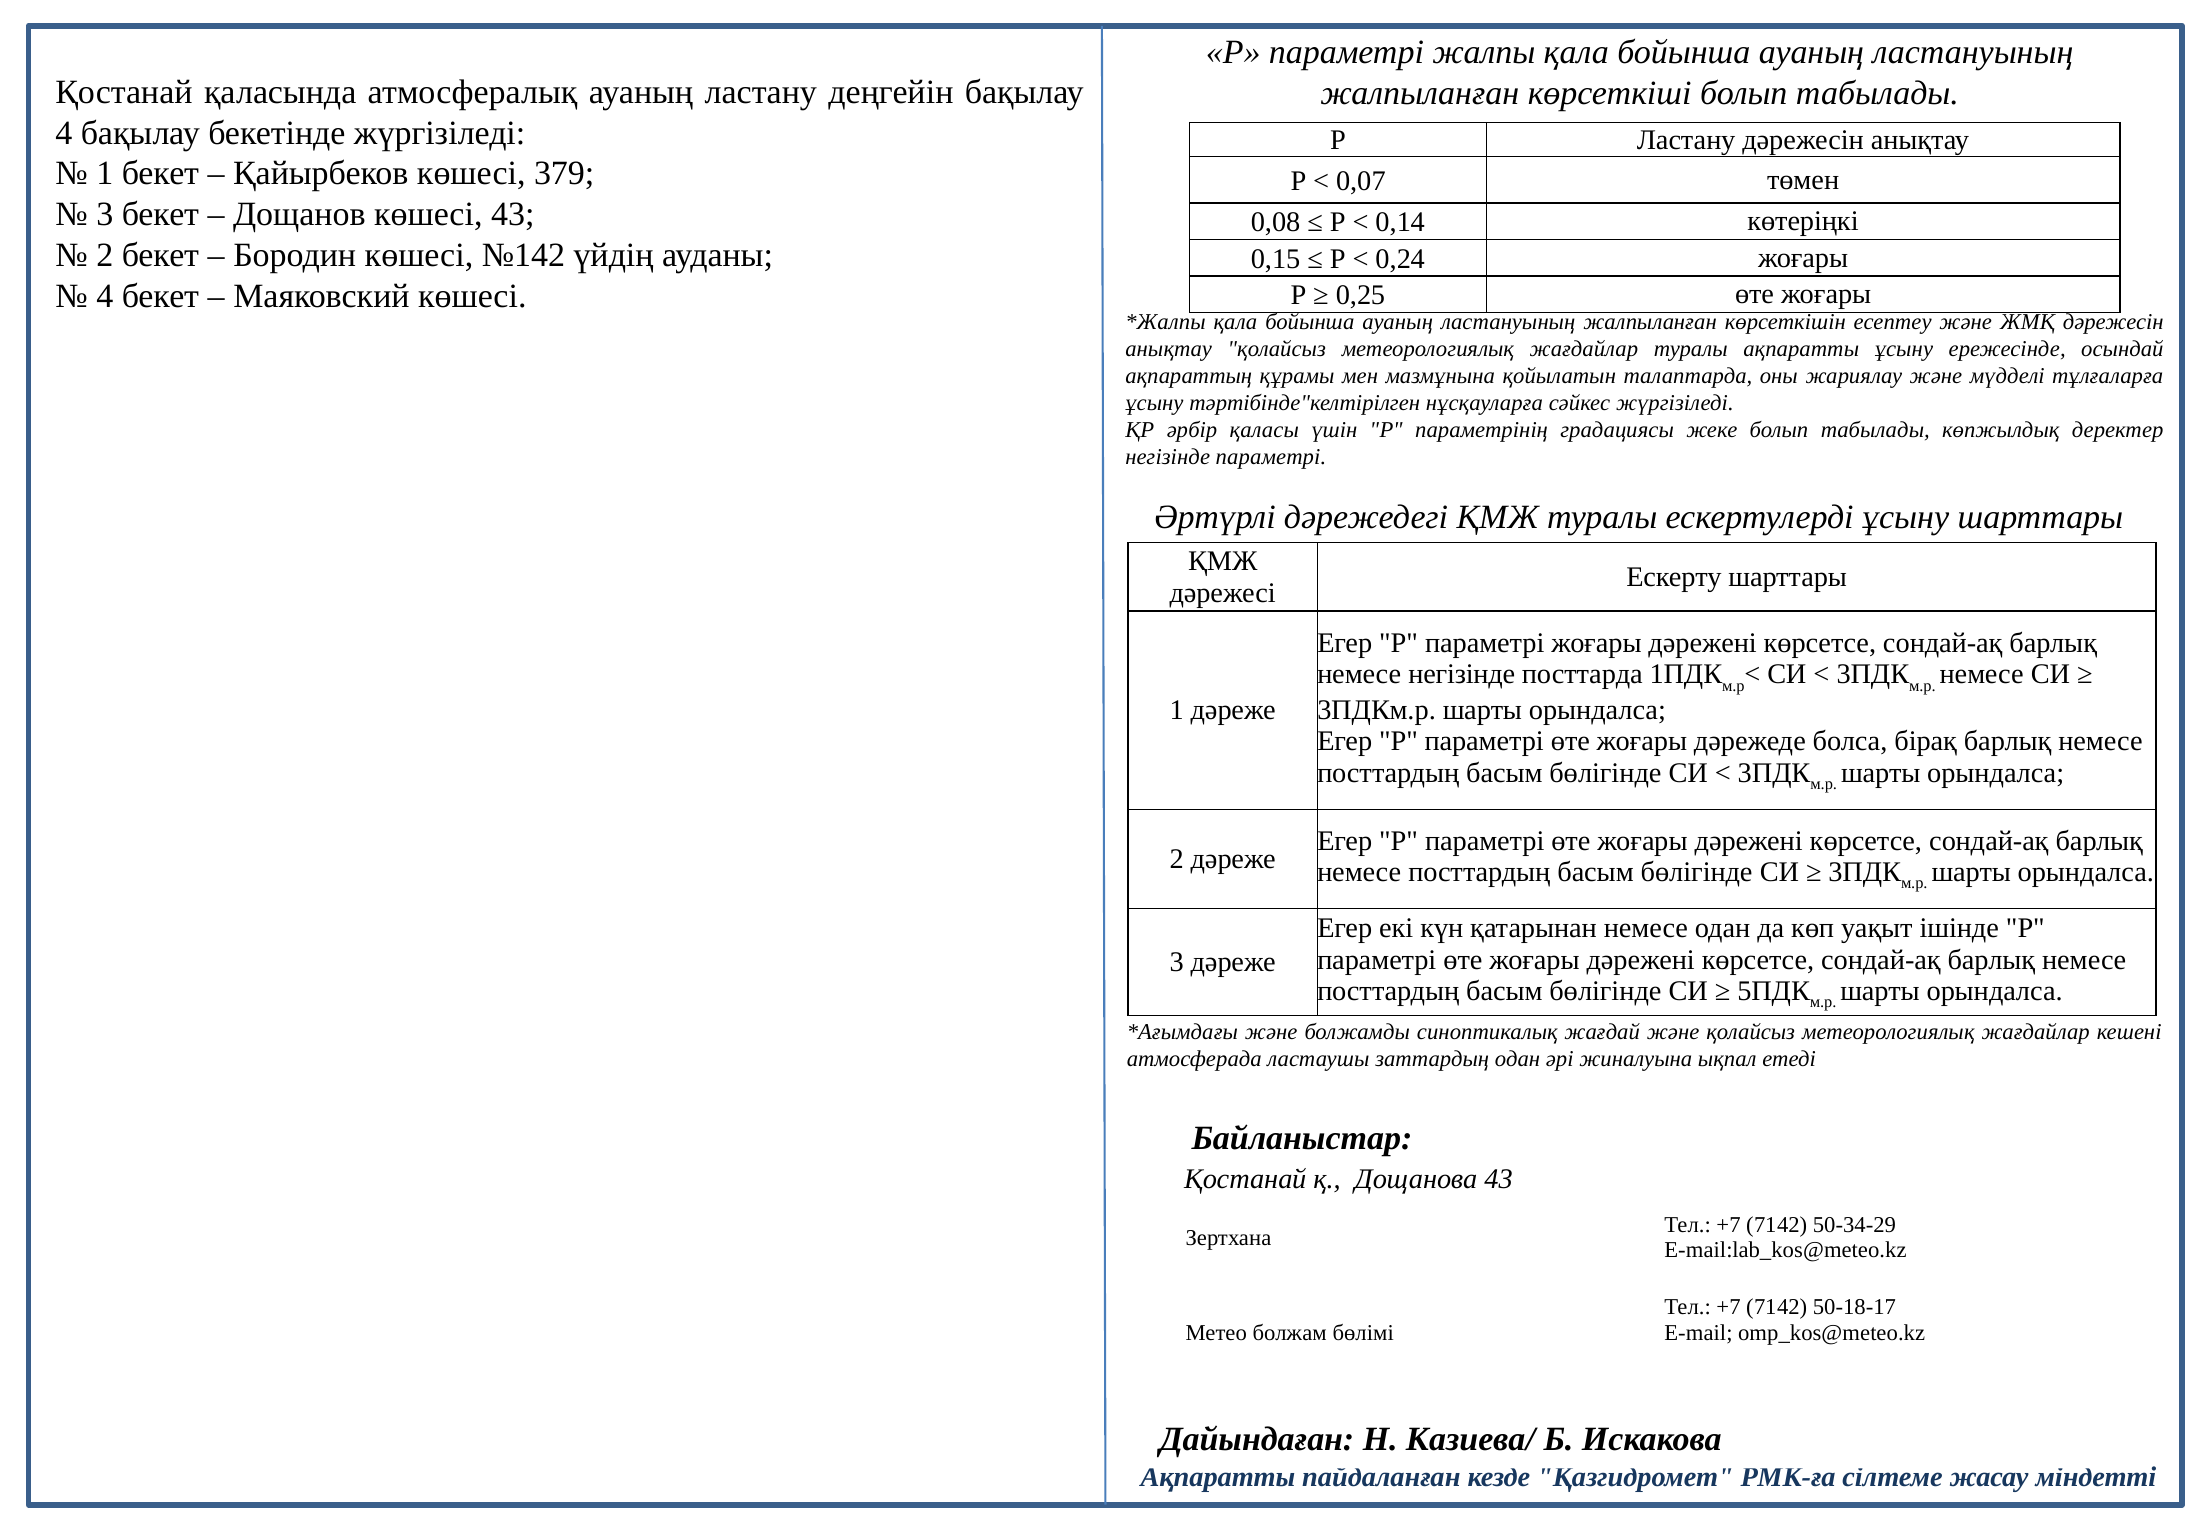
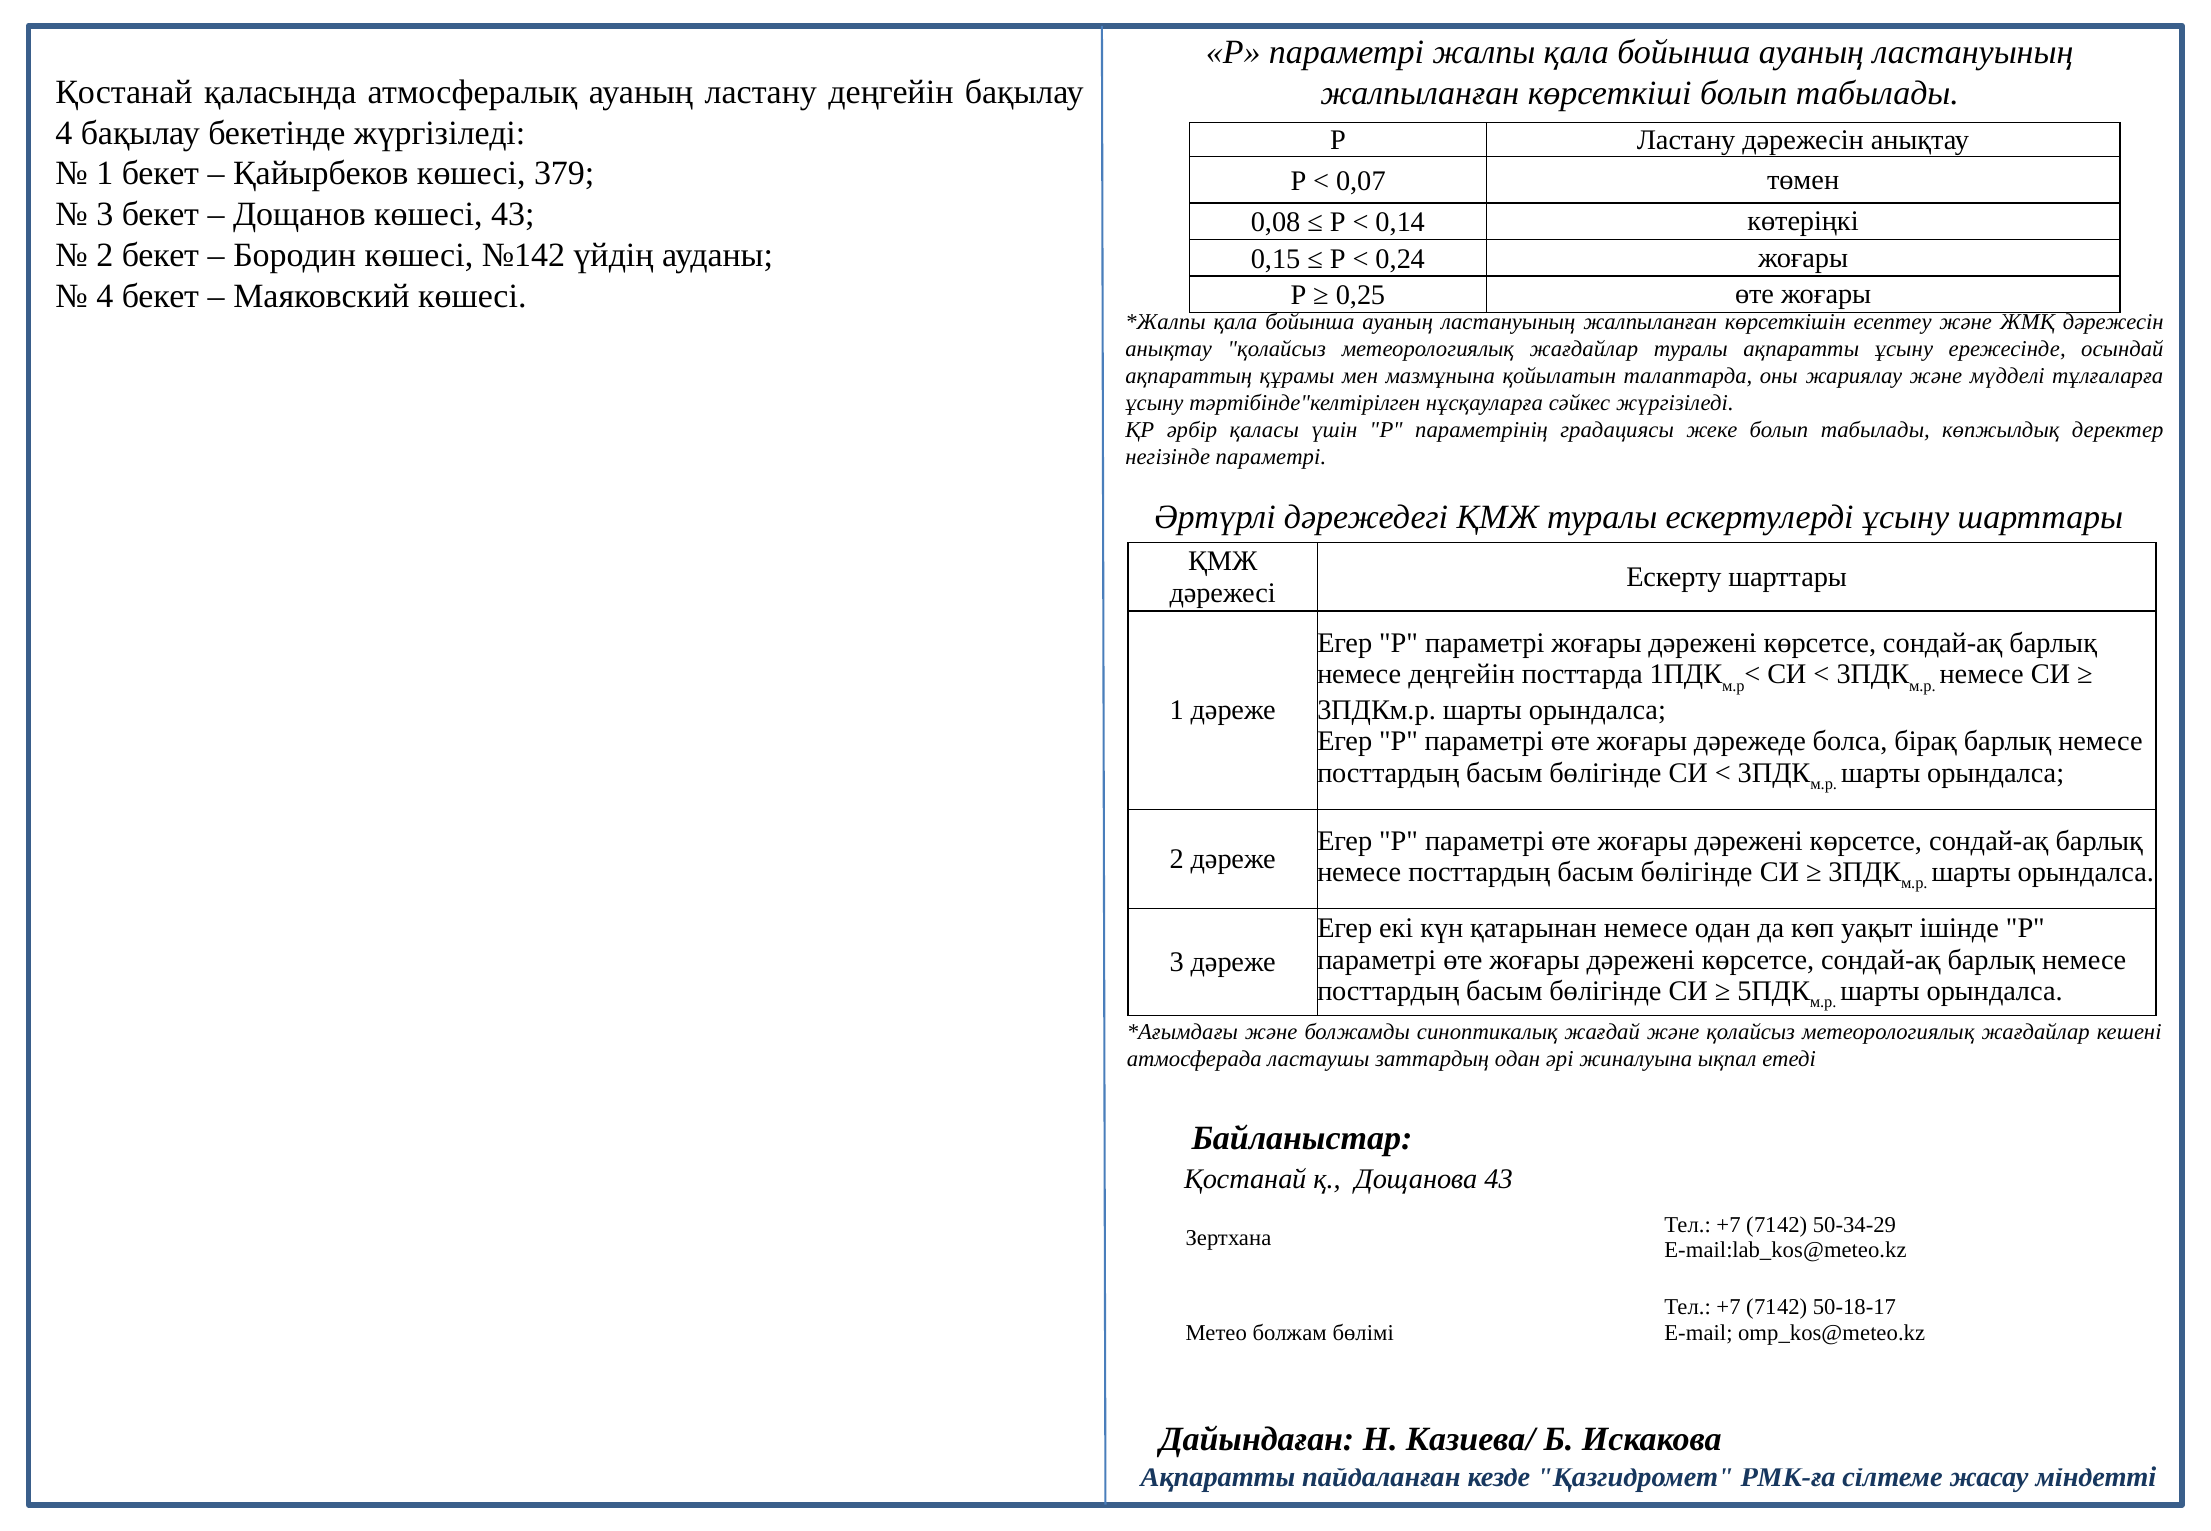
немесе негізінде: негізінде -> деңгейін (1462, 674)
